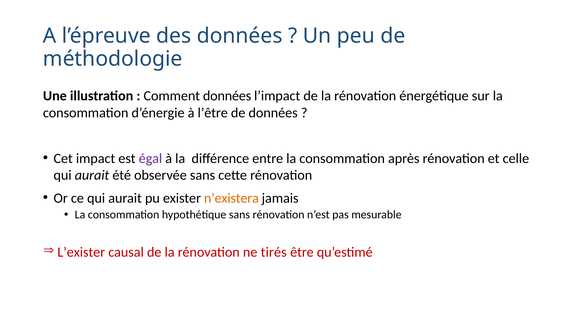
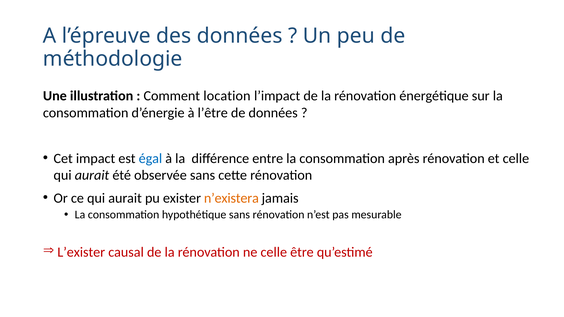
Comment données: données -> location (227, 96)
égal colour: purple -> blue (150, 159)
ne tirés: tirés -> celle (274, 252)
